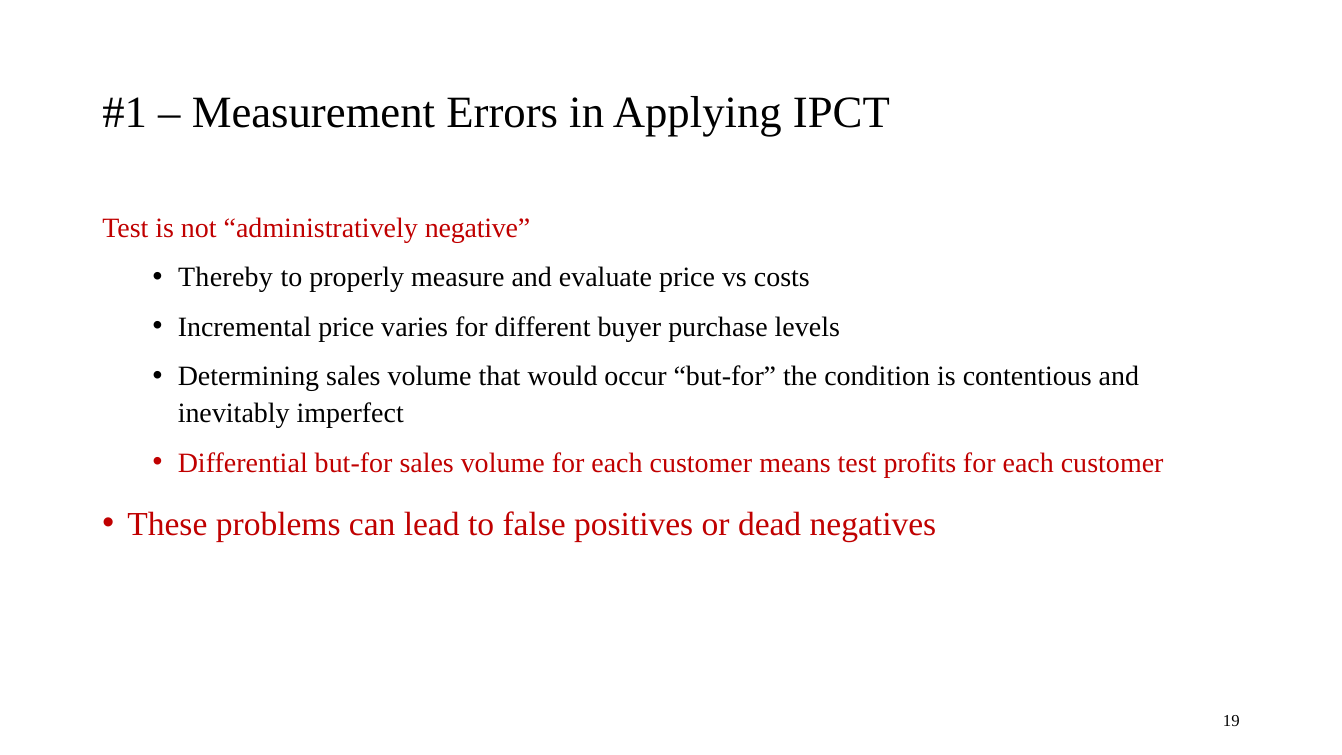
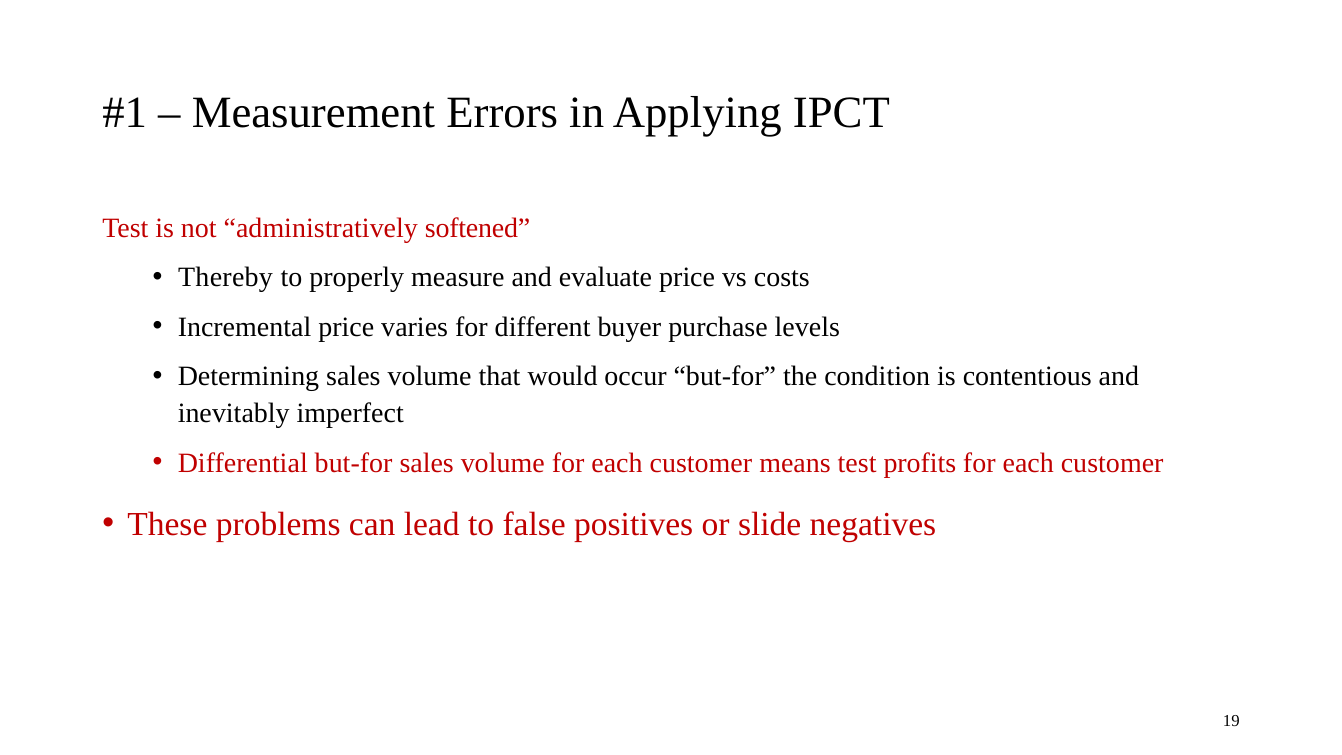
negative: negative -> softened (478, 228)
dead: dead -> slide (770, 524)
